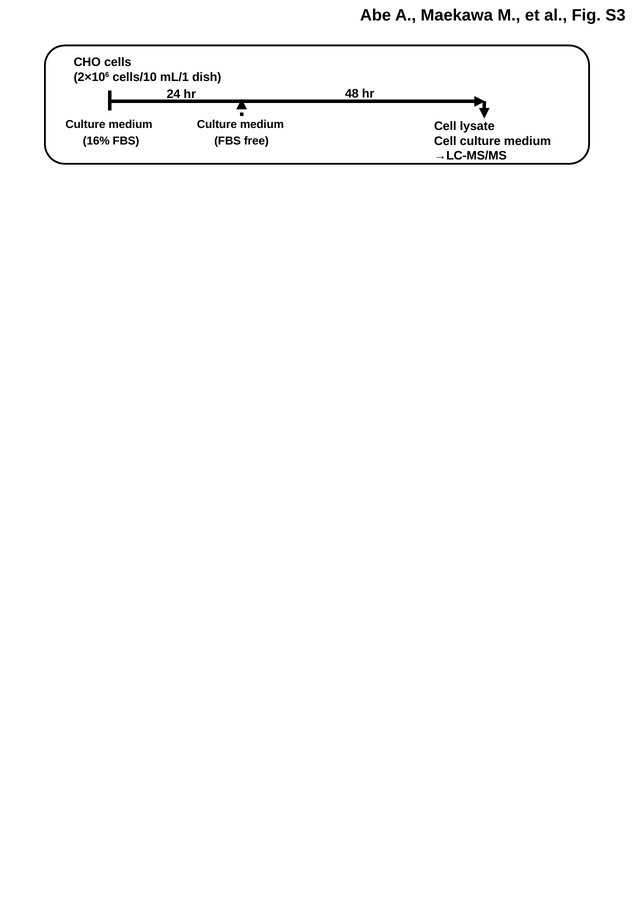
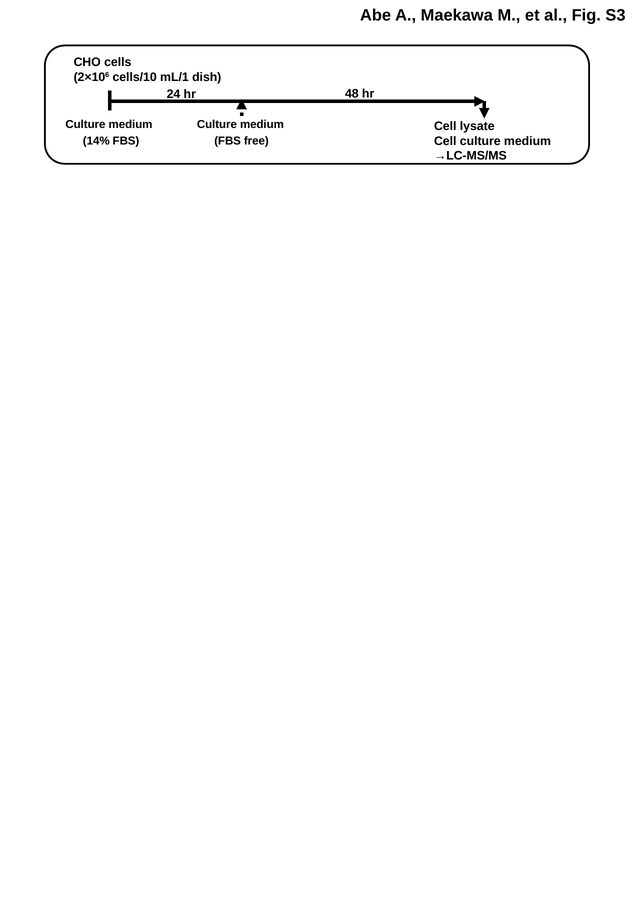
16%: 16% -> 14% (96, 141)
